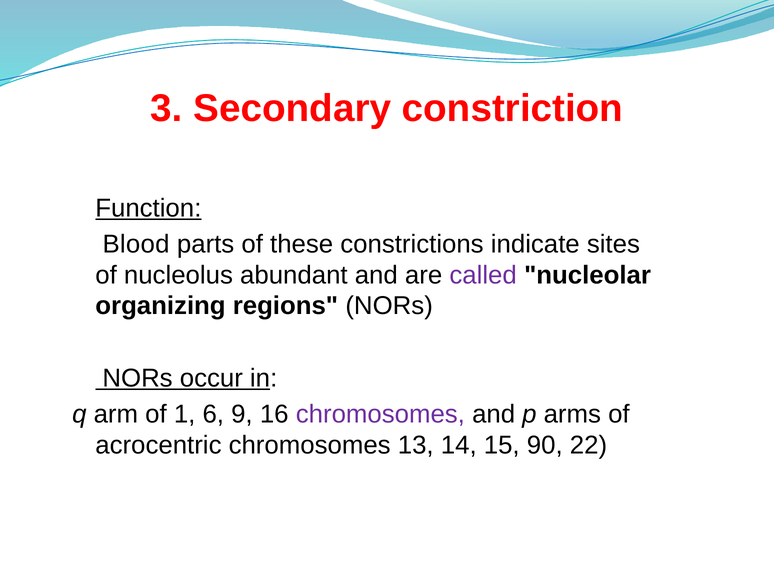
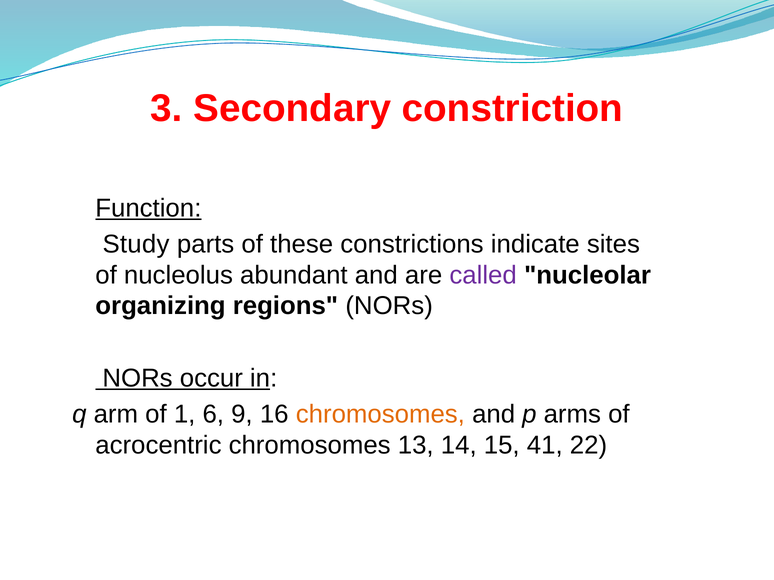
Blood: Blood -> Study (136, 244)
chromosomes colour: purple -> orange (380, 415)
90: 90 -> 41 (545, 446)
